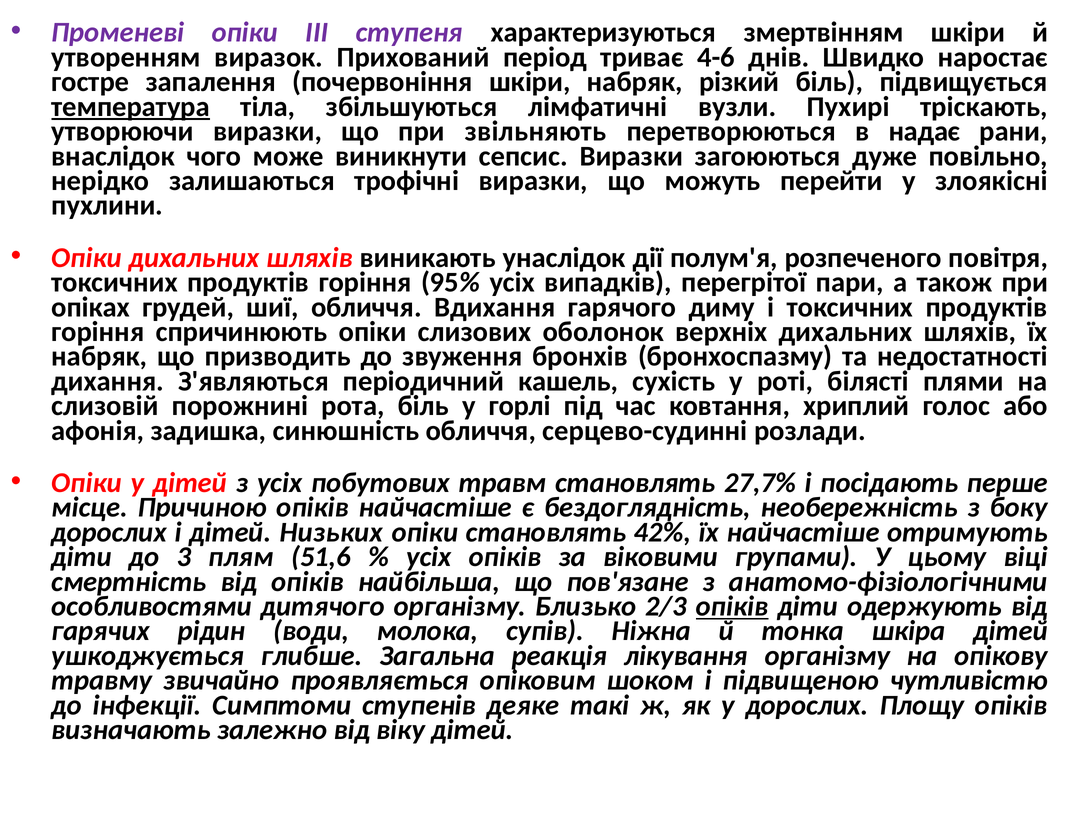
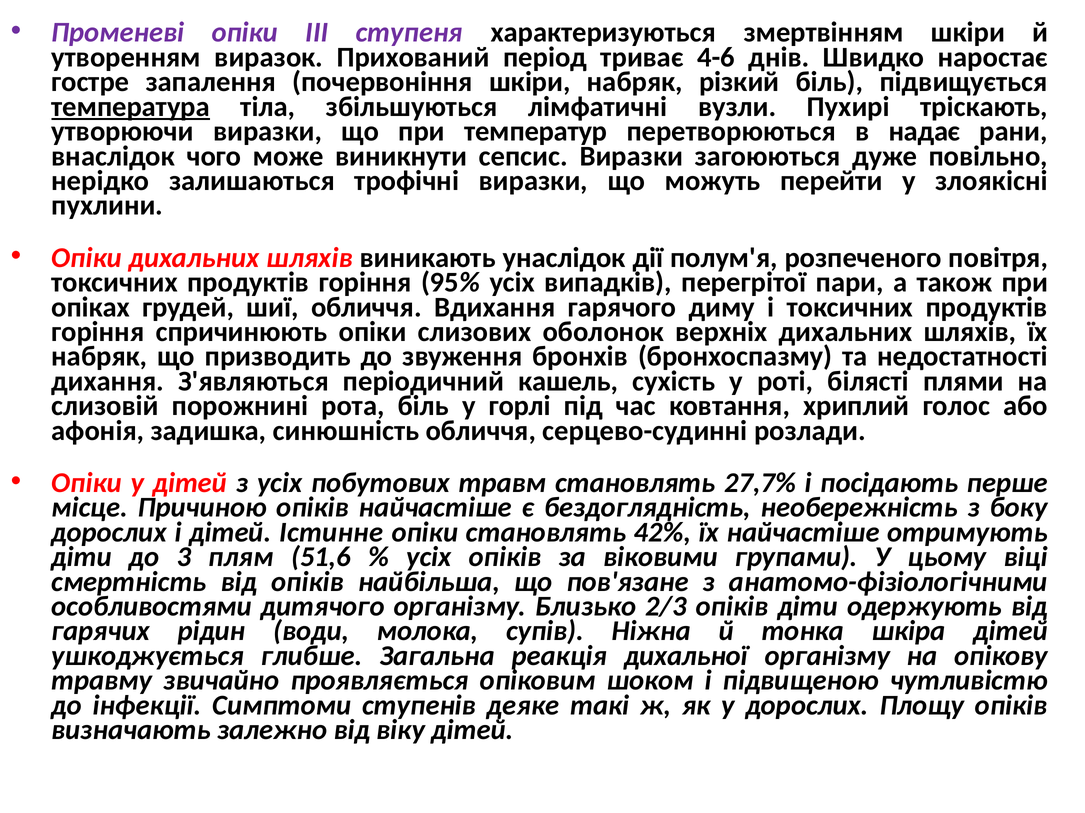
звільняють: звільняють -> температур (536, 132)
Низьких: Низьких -> Істинне (331, 533)
опіків underline: present -> none (732, 607)
лікування: лікування -> дихальної (686, 656)
